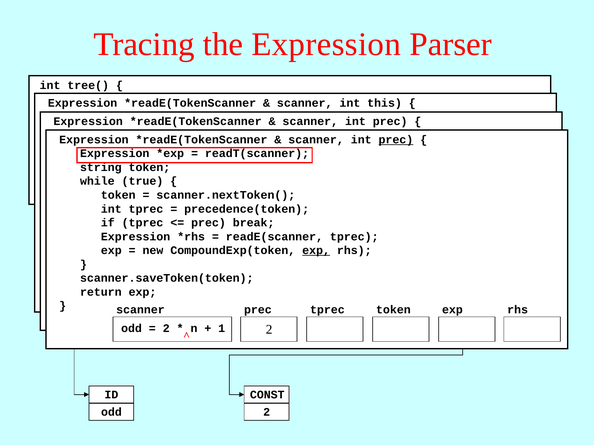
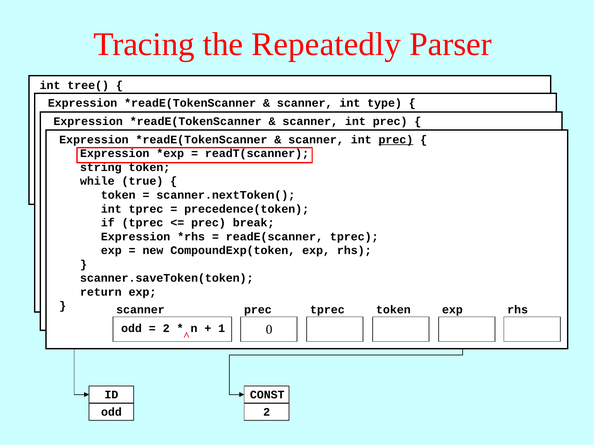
the Expression: Expression -> Repeatedly (326, 44)
this: this -> type (385, 103)
exp underline: present -> none (316, 251)
2: 2 -> 0 (269, 330)
